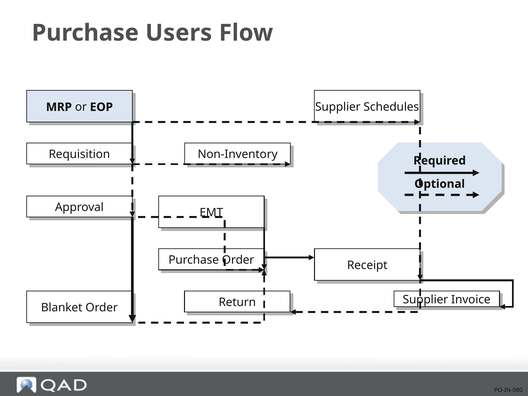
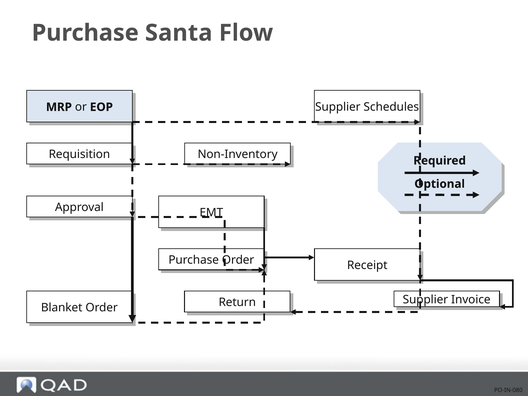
Users: Users -> Santa (179, 33)
